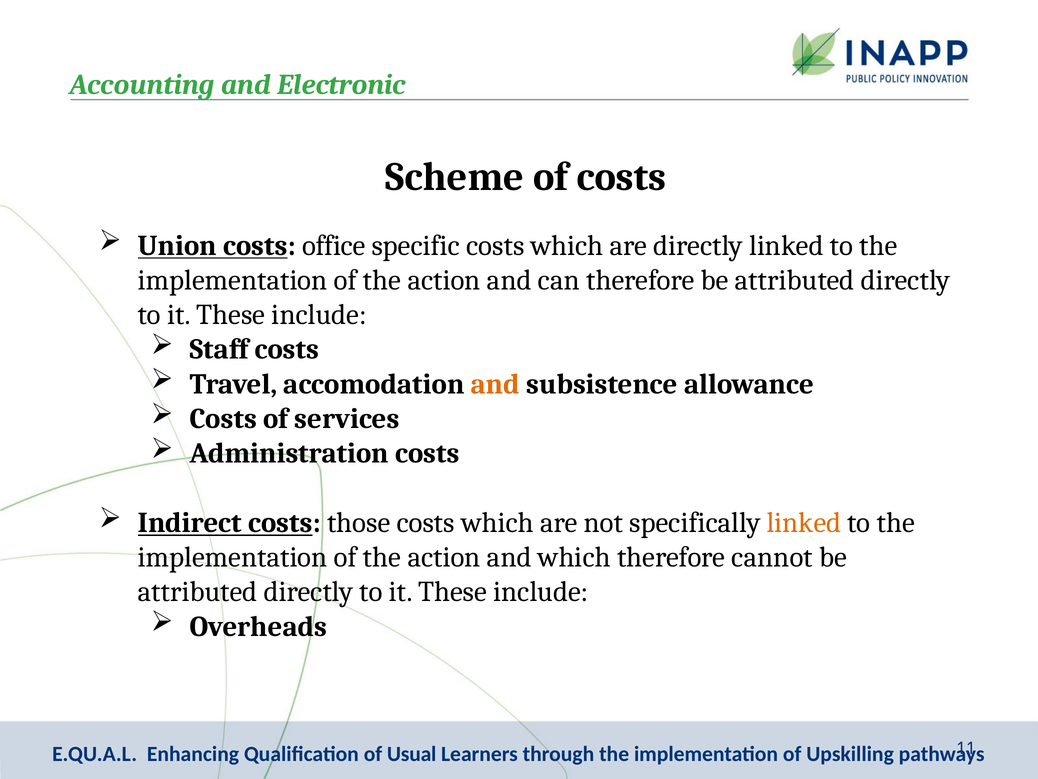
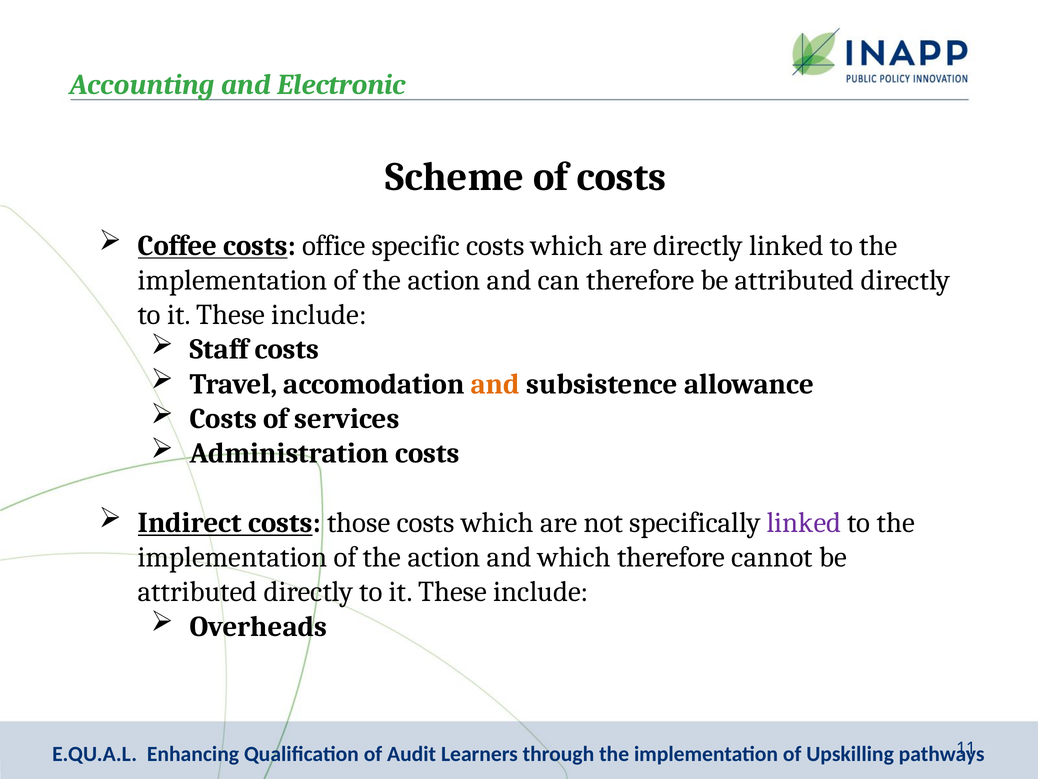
Union: Union -> Coffee (177, 245)
linked colour: orange -> purple (804, 522)
Usual: Usual -> Audit (412, 754)
